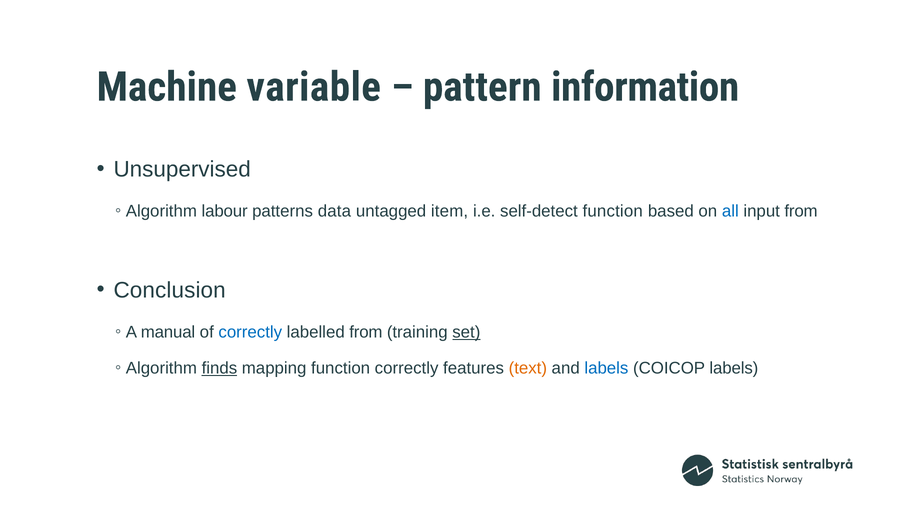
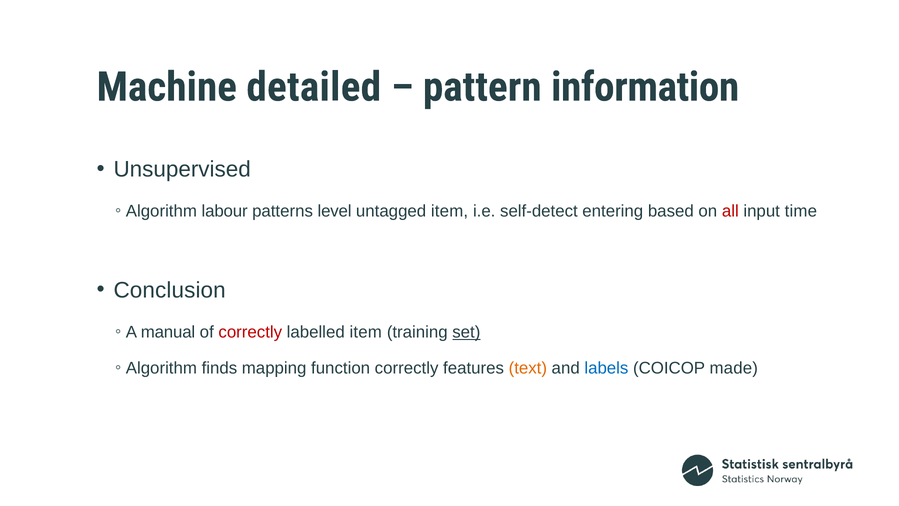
variable: variable -> detailed (314, 87)
data: data -> level (335, 211)
self-detect function: function -> entering (613, 211)
all colour: blue -> red (730, 211)
input from: from -> time (801, 211)
correctly colour: blue -> red (250, 332)
labelled from: from -> item (366, 332)
finds underline: present -> none (219, 368)
COICOP labels: labels -> made (734, 368)
